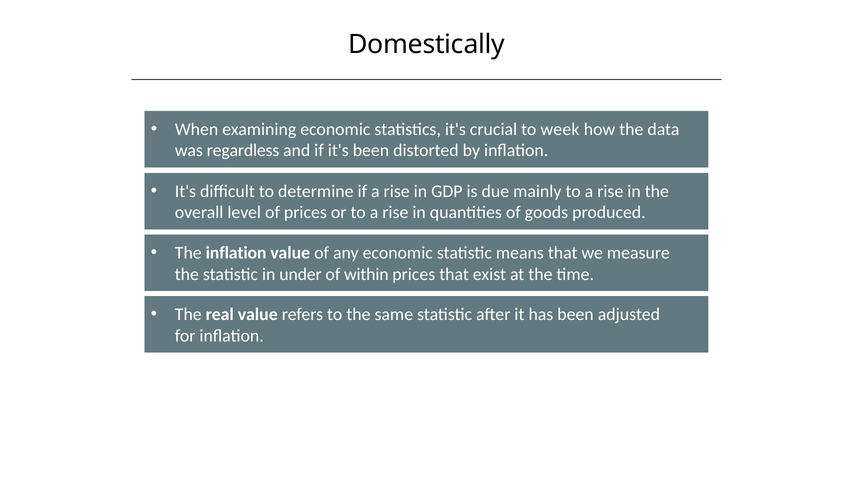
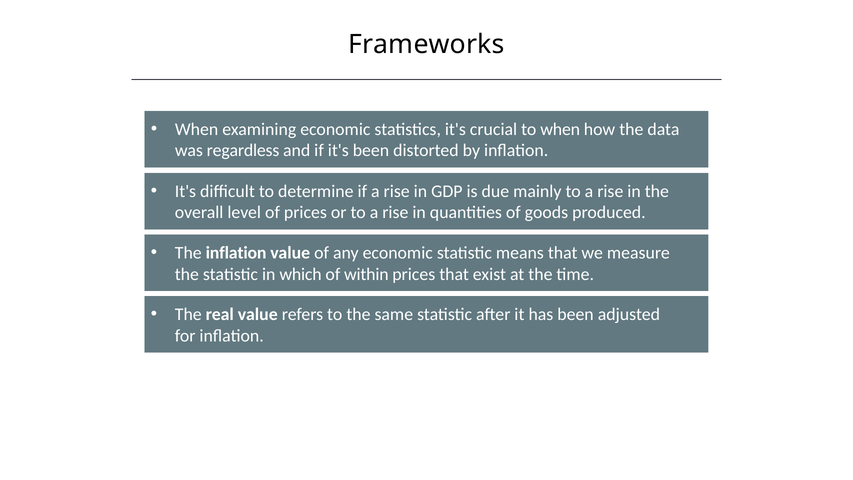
Domestically: Domestically -> Frameworks (426, 45)
to week: week -> when (560, 129)
under: under -> which (301, 274)
